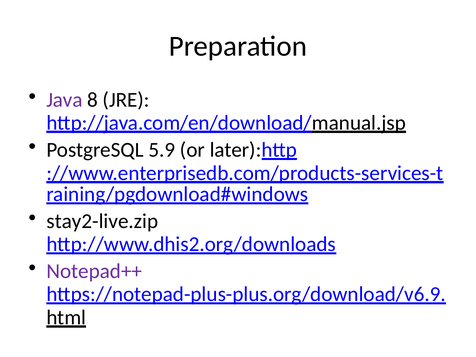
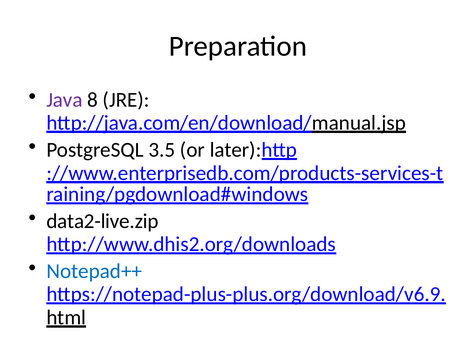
5.9: 5.9 -> 3.5 (162, 150)
stay2-live.zip: stay2-live.zip -> data2-live.zip (102, 221)
Notepad++ colour: purple -> blue (94, 271)
